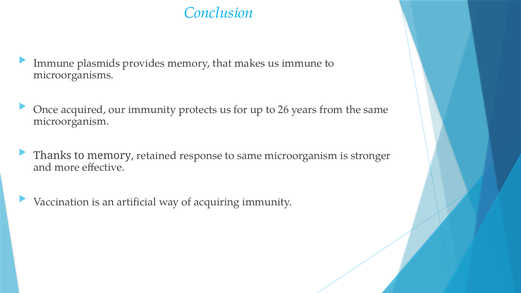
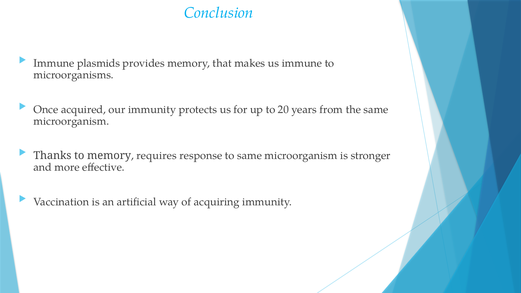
26: 26 -> 20 (283, 109)
retained: retained -> requires (157, 156)
